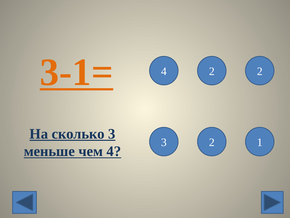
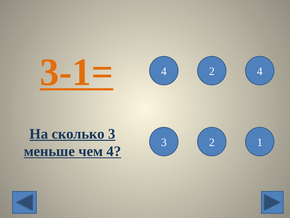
2: 2 -> 4 (260, 71)
